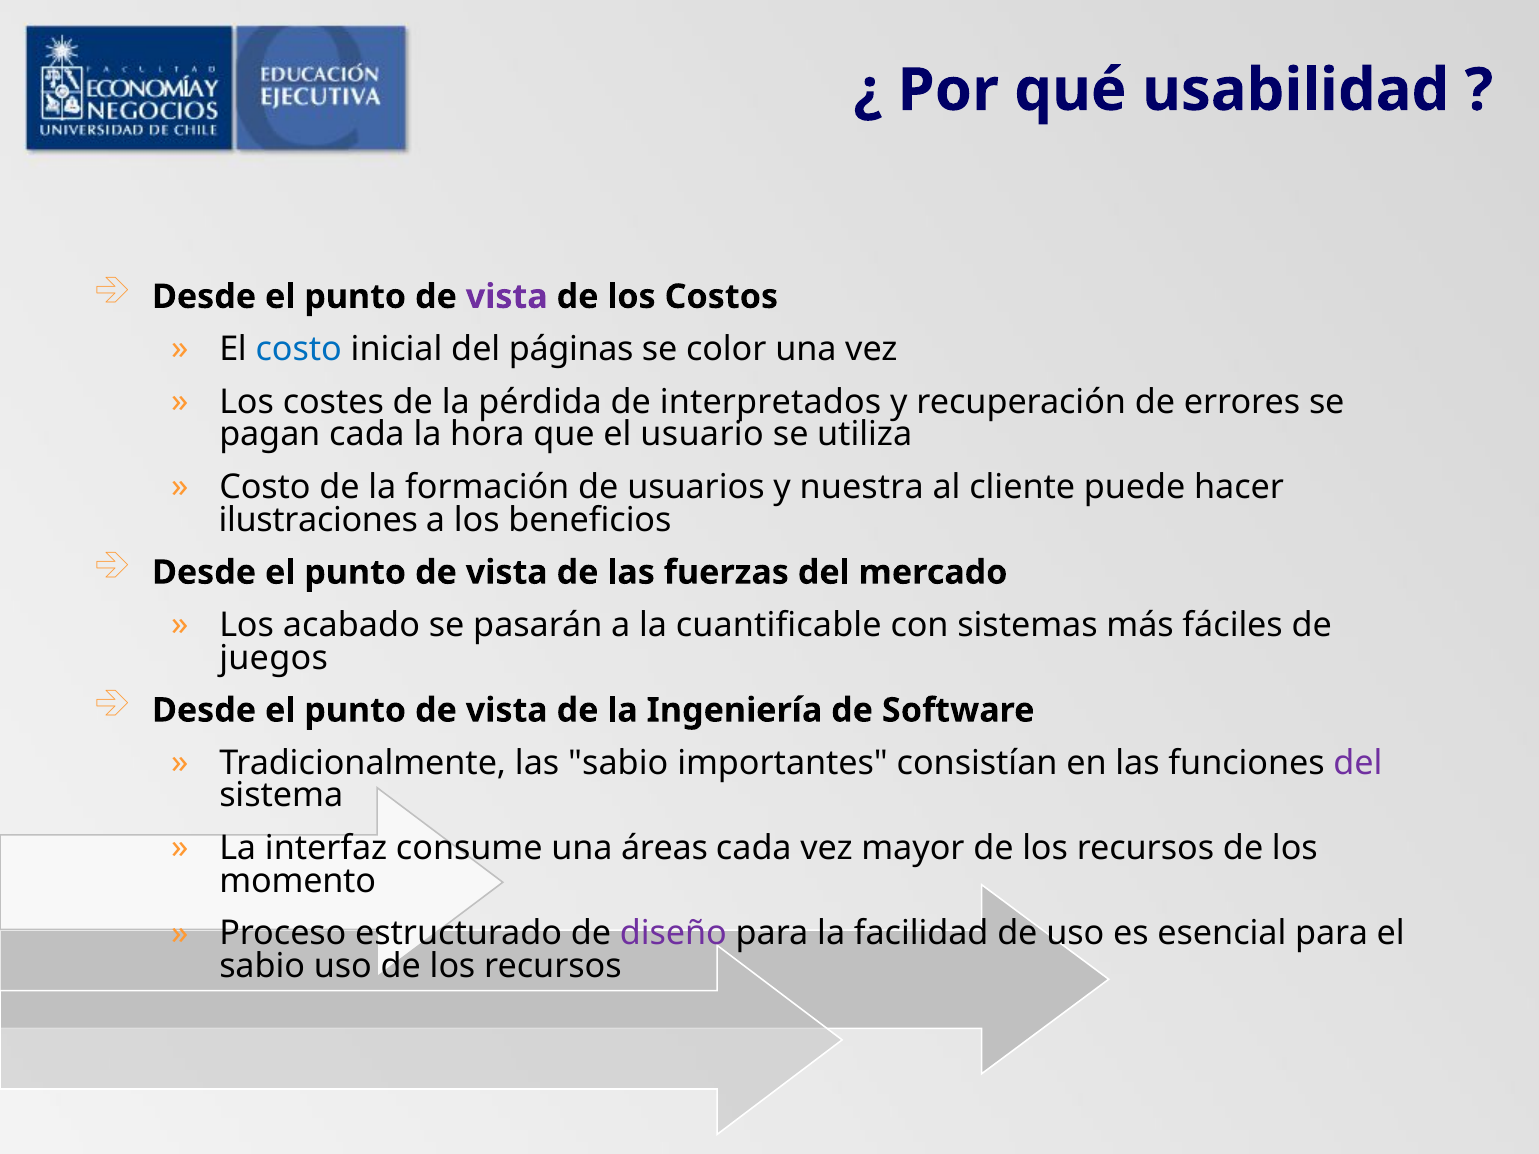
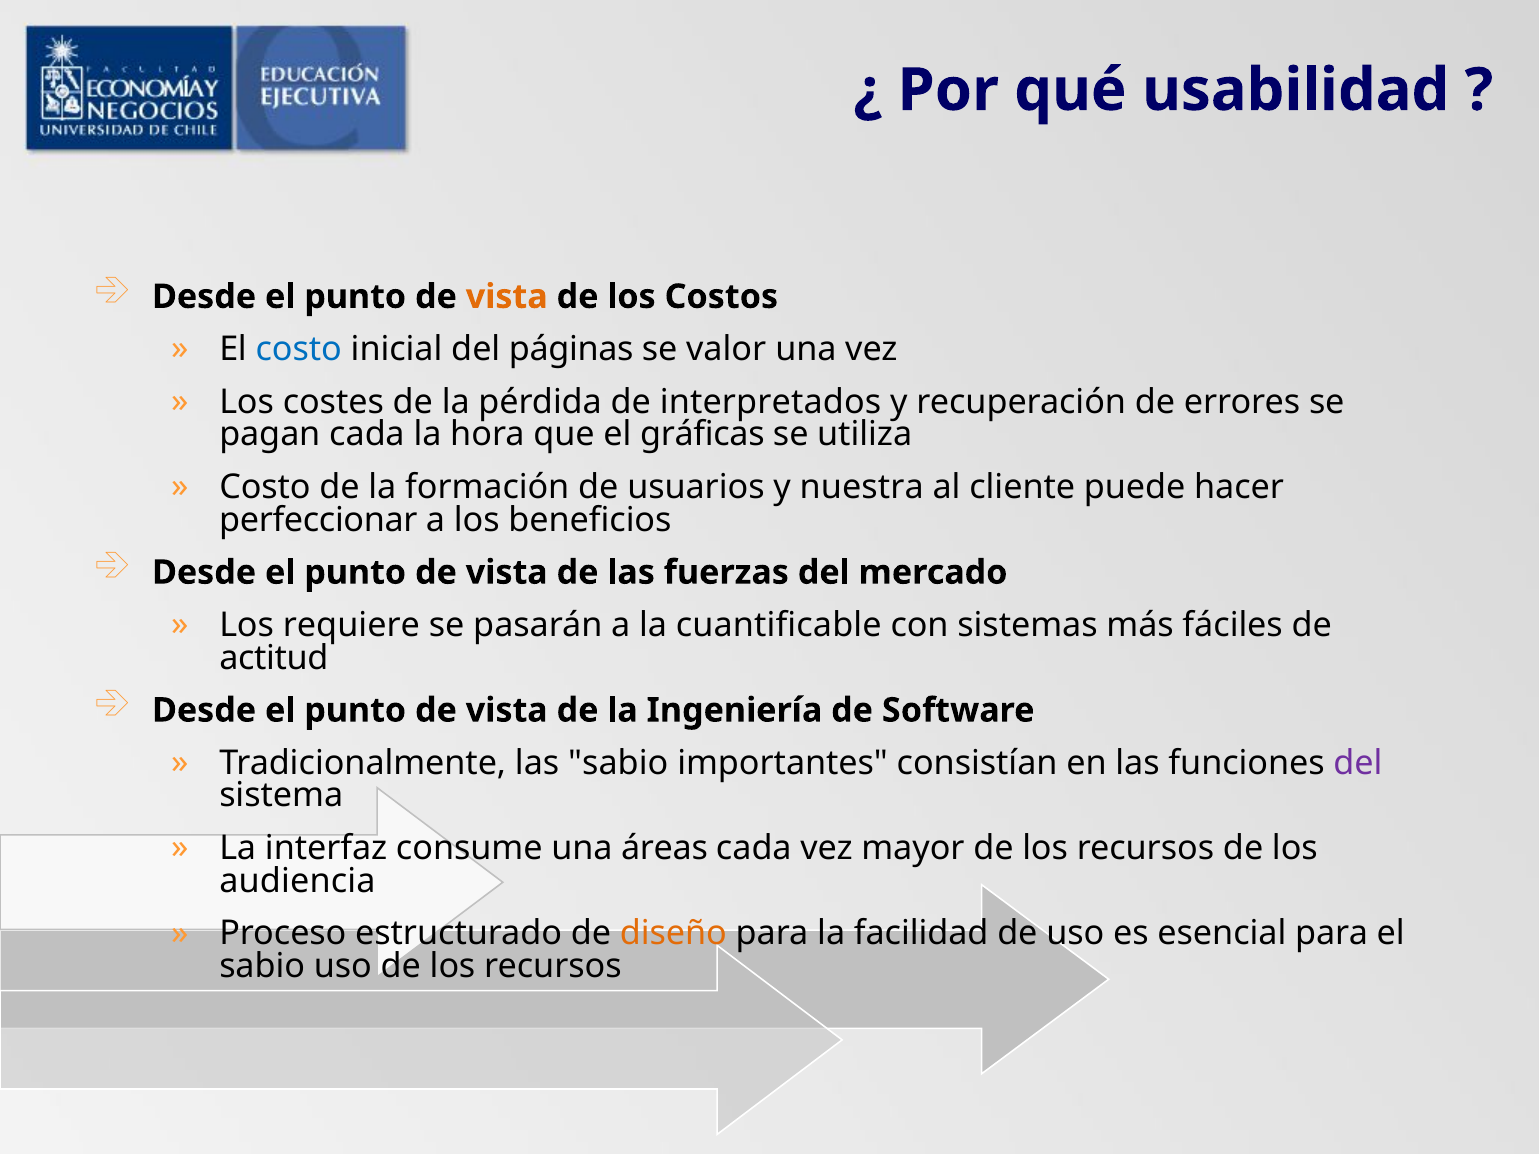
vista colour: purple -> orange (507, 297)
color: color -> valor (726, 349)
usuario: usuario -> gráficas (702, 435)
ilustraciones: ilustraciones -> perfeccionar (318, 520)
acabado: acabado -> requiere (351, 625)
juegos: juegos -> actitud (274, 658)
momento: momento -> audiencia (297, 881)
diseño colour: purple -> orange (673, 934)
